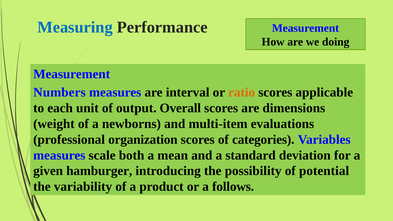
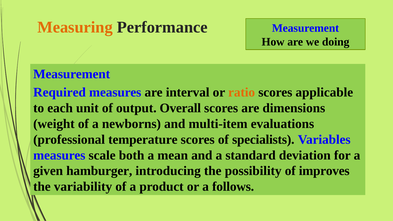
Measuring colour: blue -> orange (75, 27)
Numbers: Numbers -> Required (60, 92)
organization: organization -> temperature (143, 139)
categories: categories -> specialists (263, 139)
potential: potential -> improves (324, 171)
